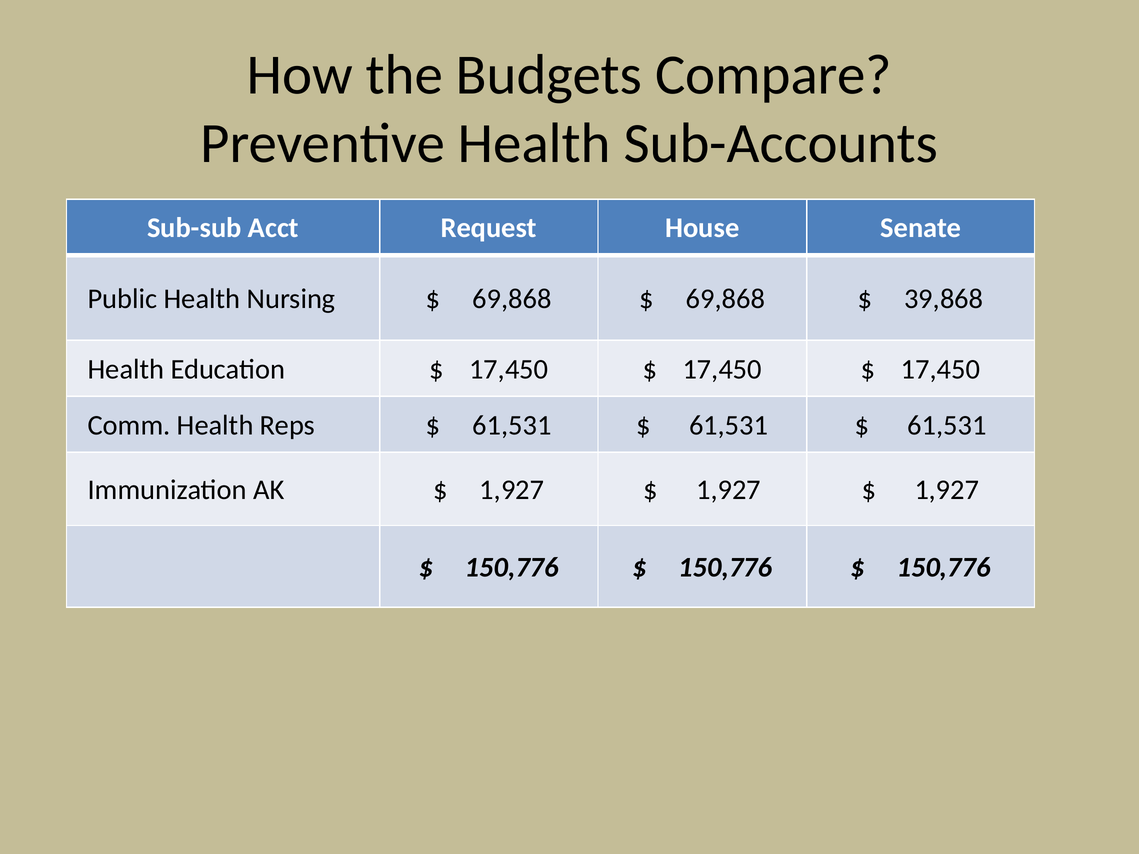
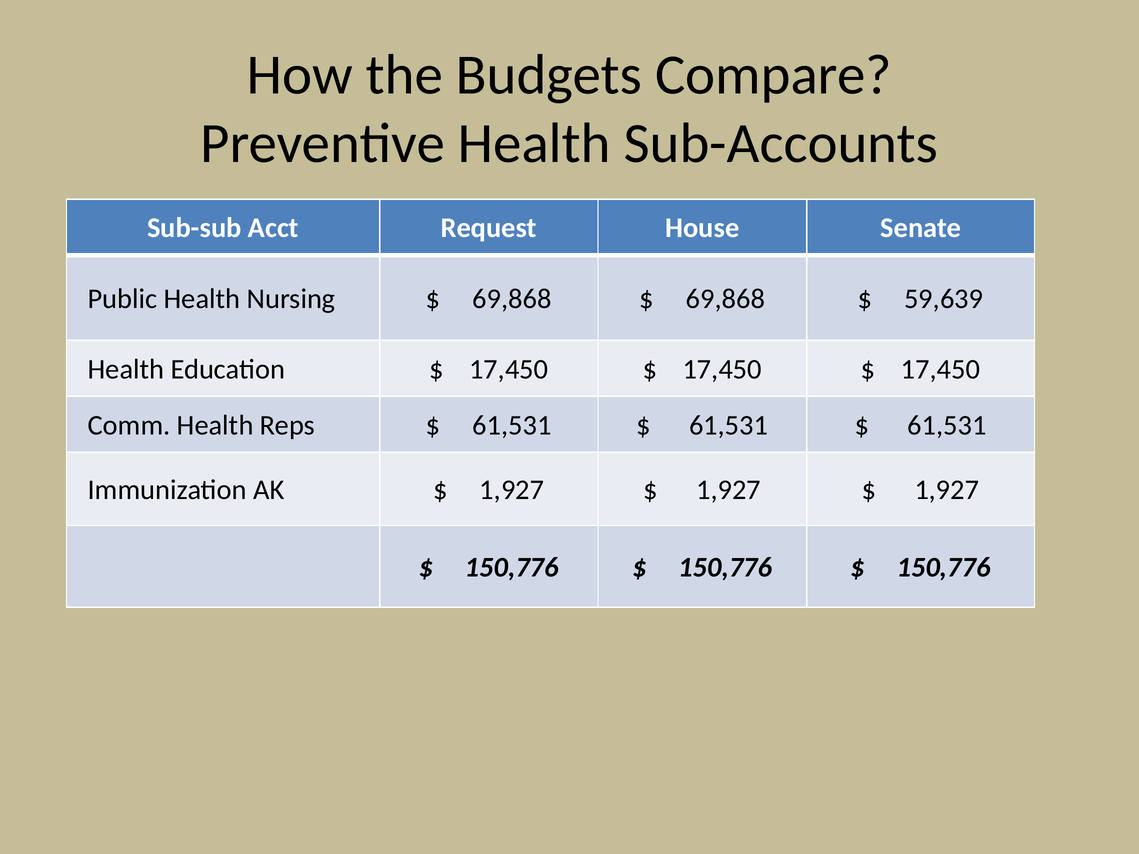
39,868: 39,868 -> 59,639 (944, 299)
